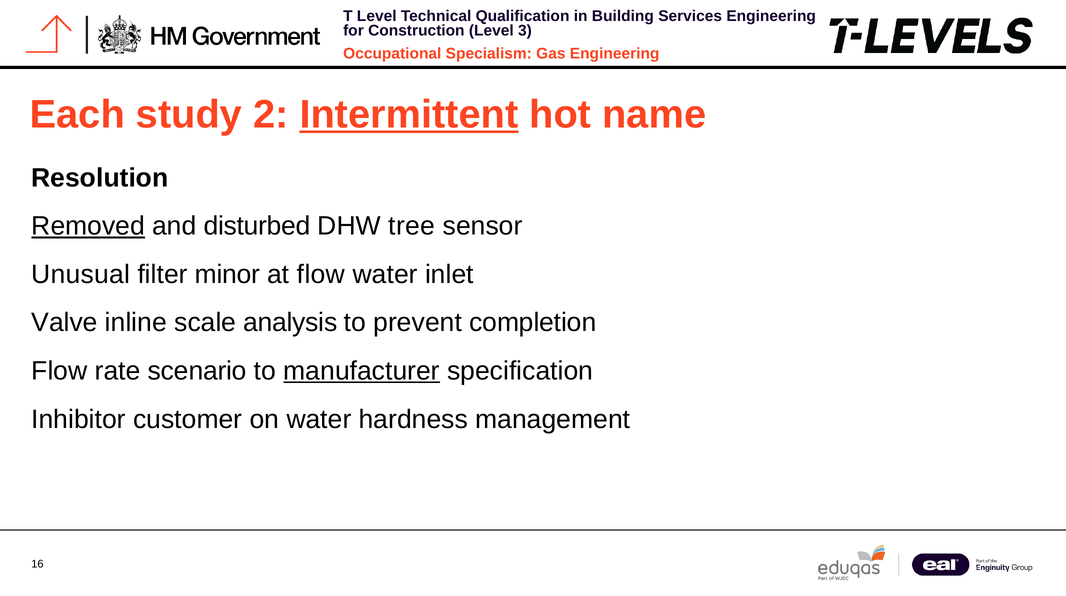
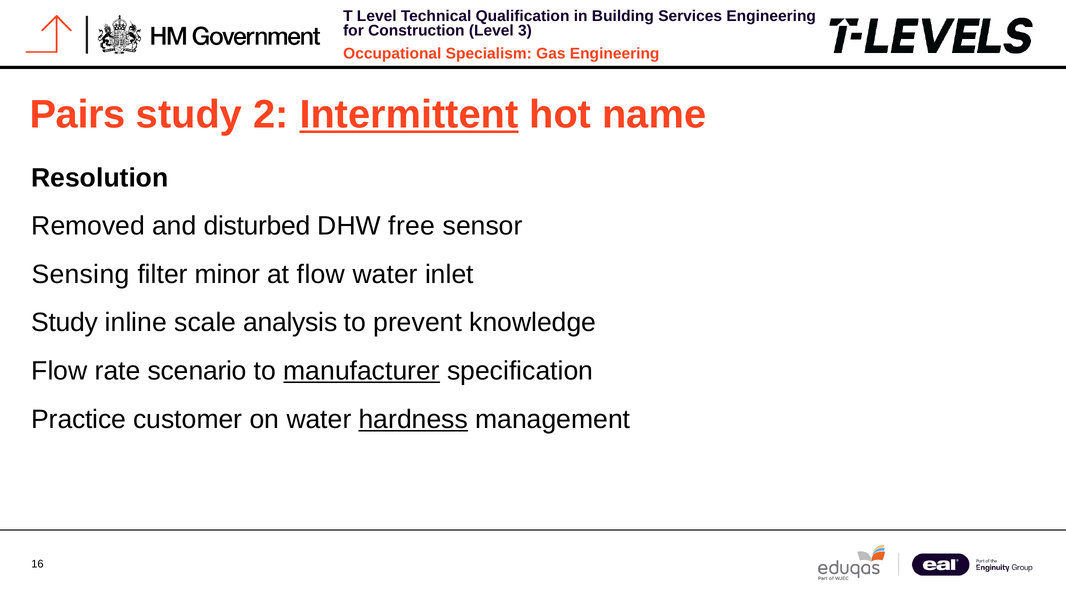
Each: Each -> Pairs (78, 114)
Removed underline: present -> none (88, 226)
tree: tree -> free (412, 226)
Unusual: Unusual -> Sensing (81, 274)
Valve: Valve -> Study (65, 323)
completion: completion -> knowledge (533, 323)
Inhibitor: Inhibitor -> Practice (79, 419)
hardness underline: none -> present (413, 419)
